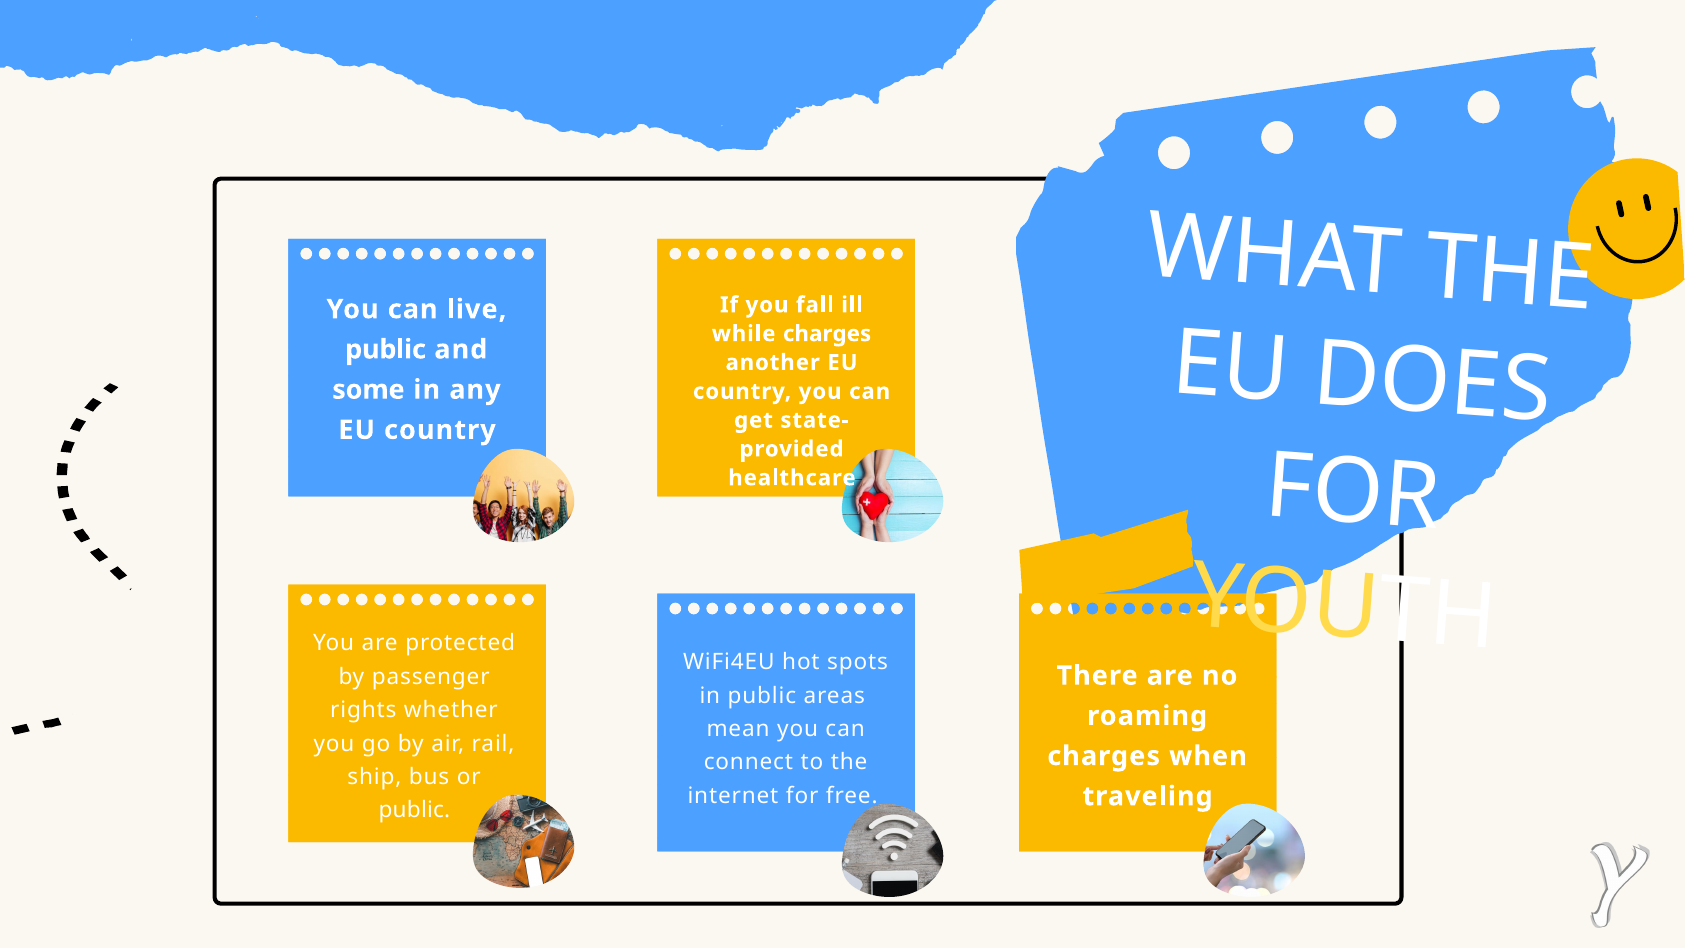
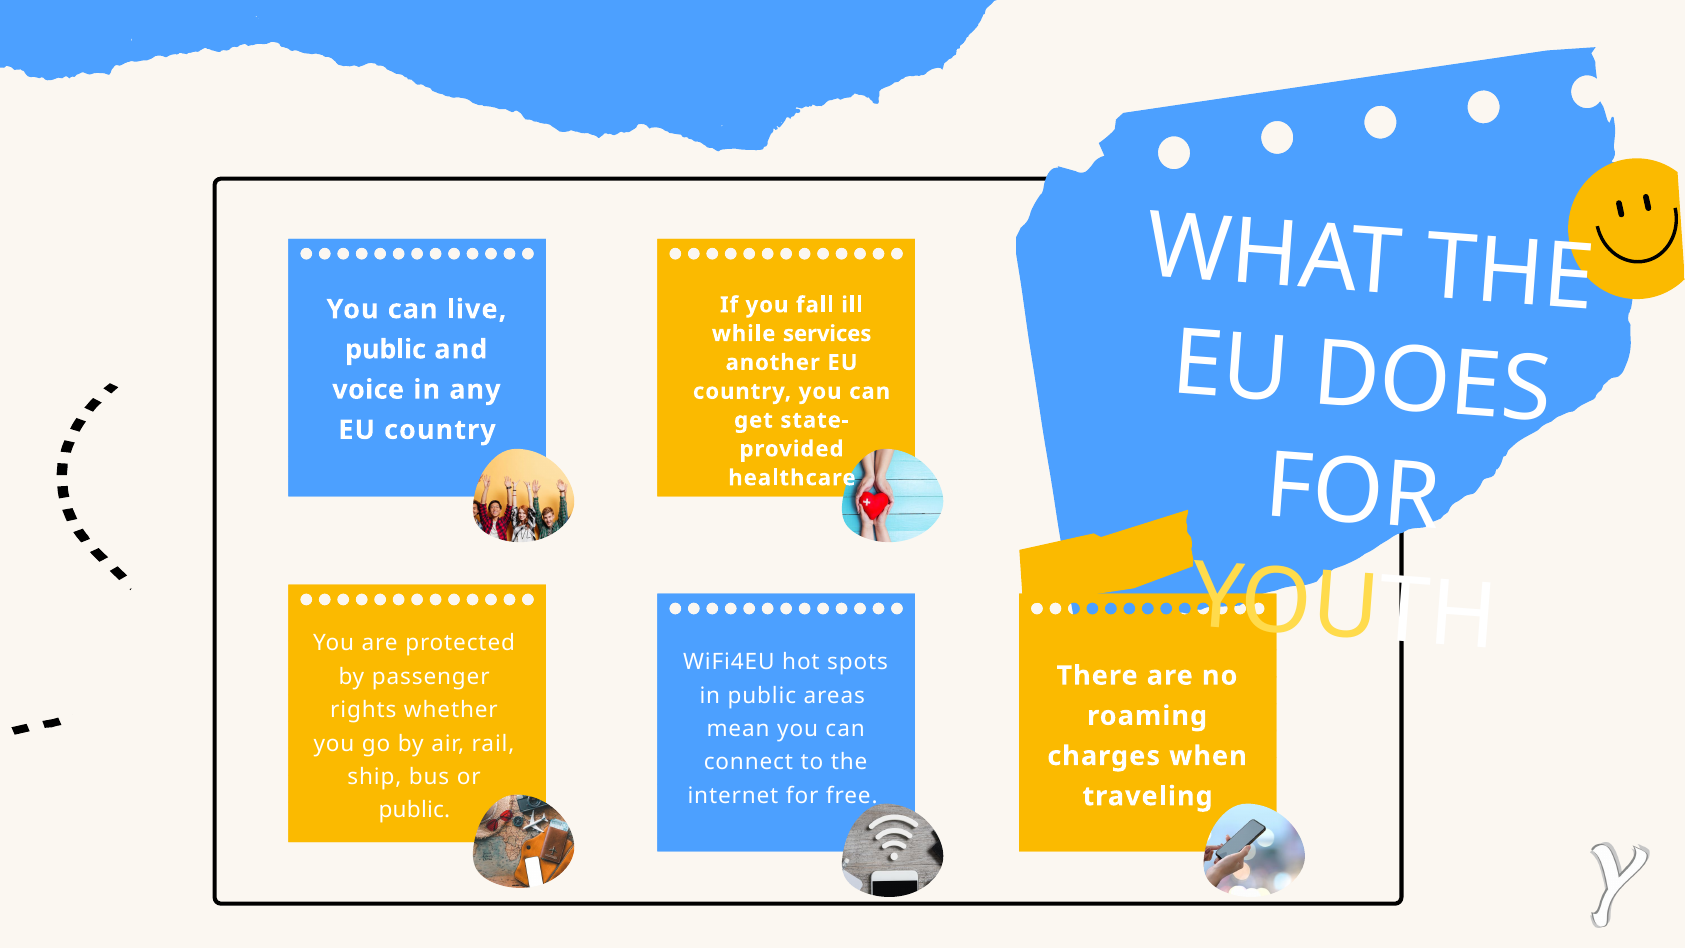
while charges: charges -> services (827, 334)
some: some -> voice (368, 390)
